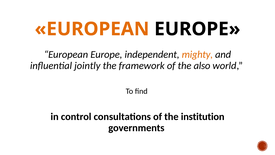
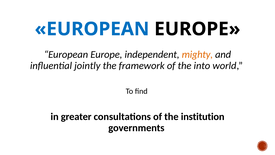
EUROPEAN colour: orange -> blue (92, 29)
also: also -> into (202, 66)
control: control -> greater (76, 116)
